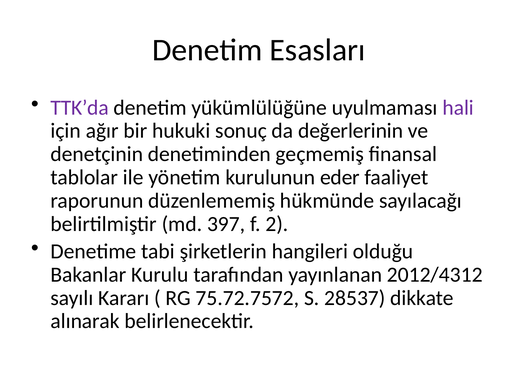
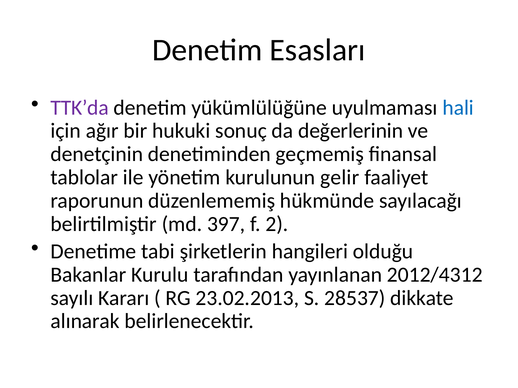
hali colour: purple -> blue (458, 108)
eder: eder -> gelir (340, 178)
75.72.7572: 75.72.7572 -> 23.02.2013 (247, 298)
